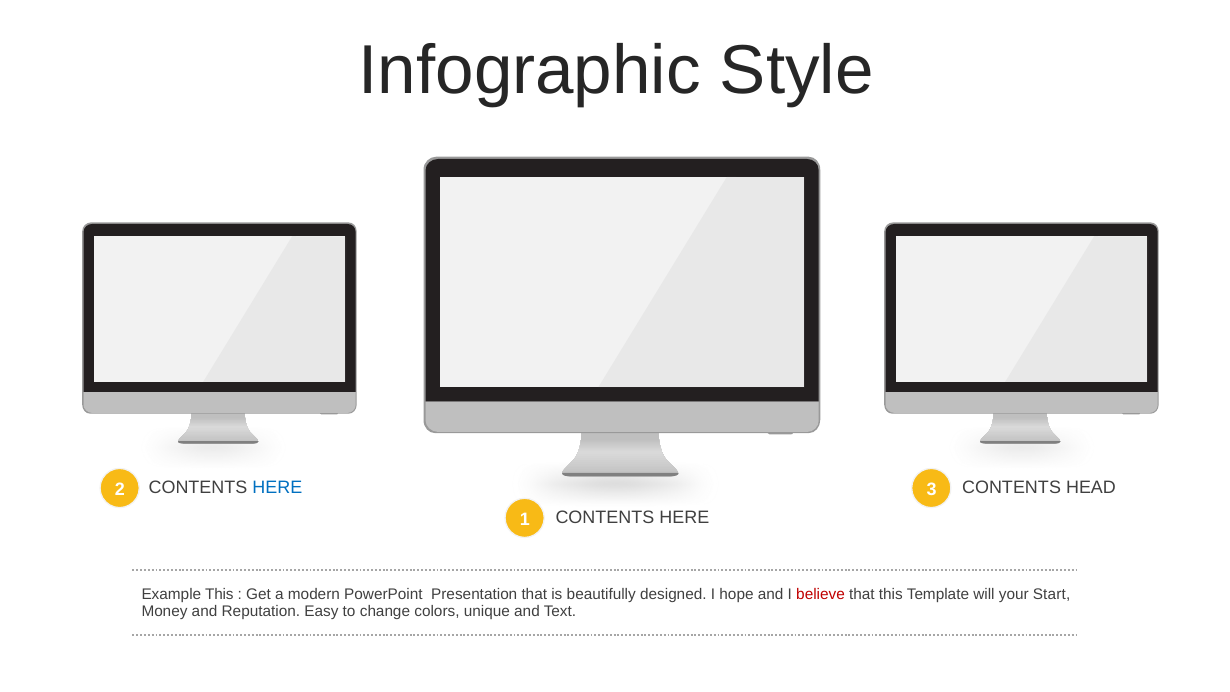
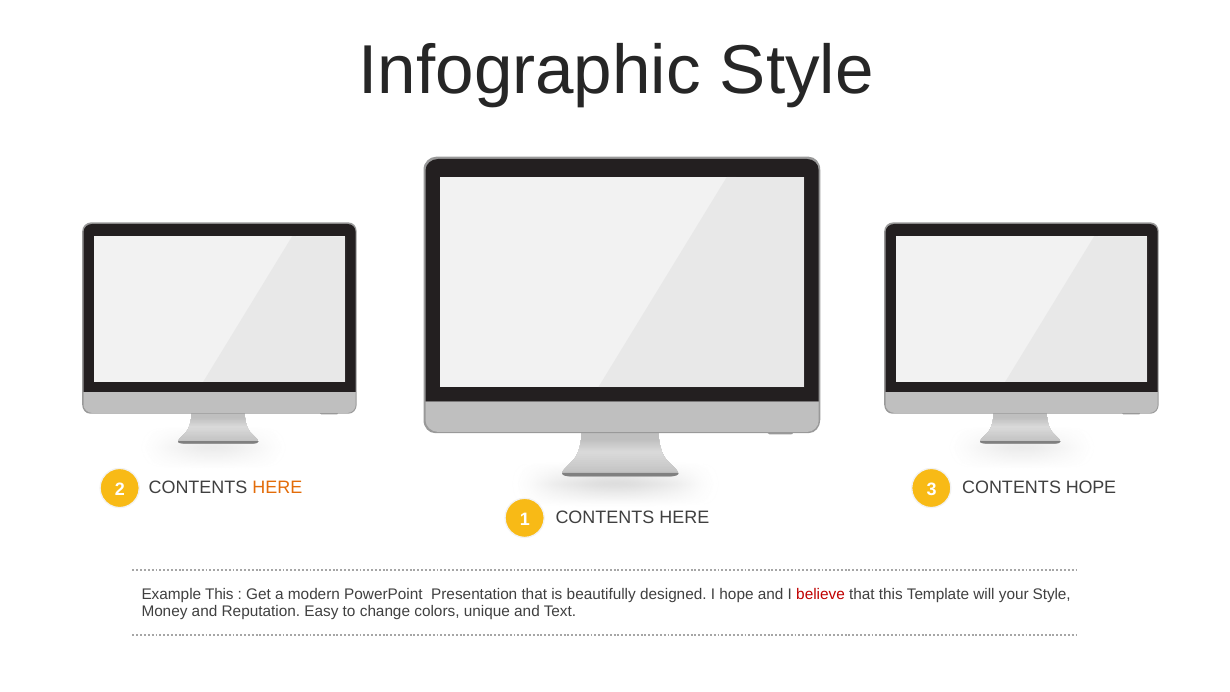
HERE colour: blue -> orange (277, 488)
CONTENTS HEAD: HEAD -> HOPE (1091, 488)
your Start: Start -> Style (1052, 594)
